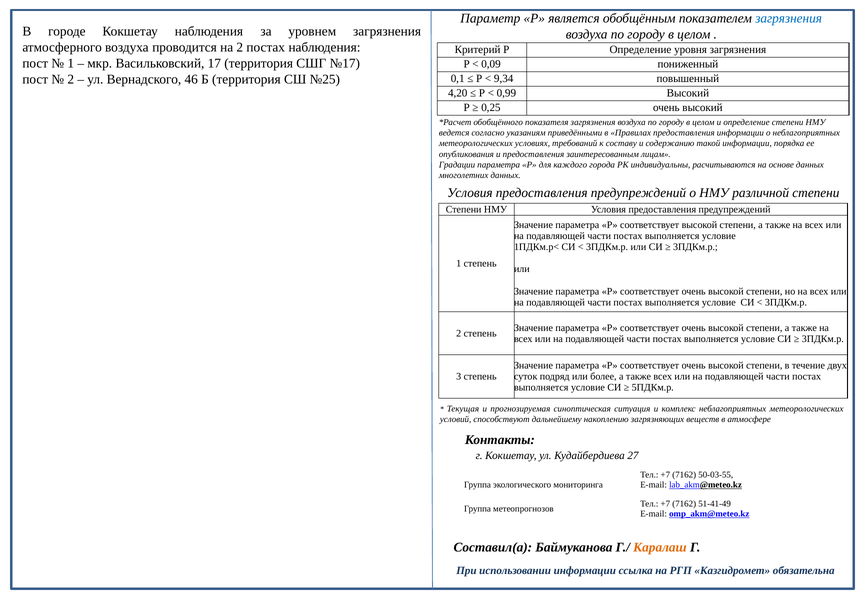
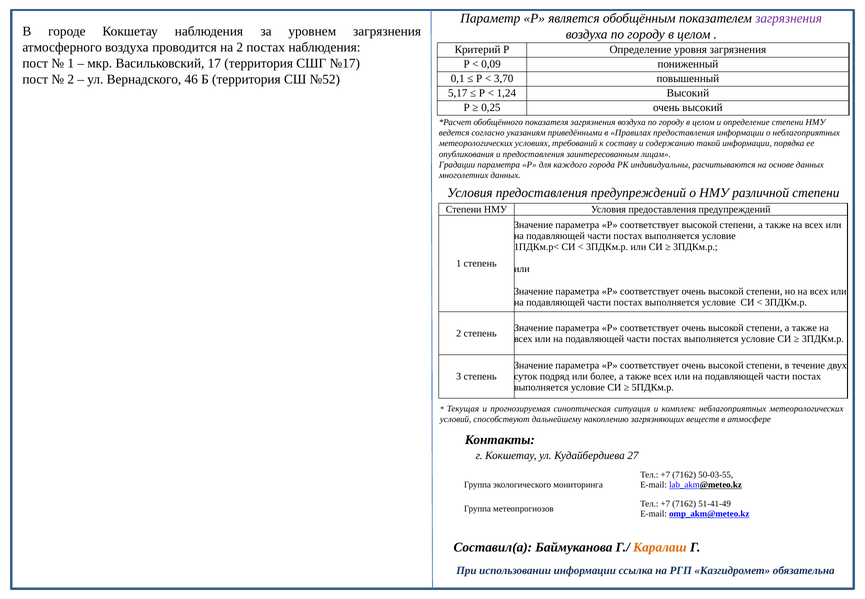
загрязнения colour: blue -> purple (789, 19)
№25: №25 -> №52 (325, 79)
9,34: 9,34 -> 3,70 (504, 79)
4,20: 4,20 -> 5,17 (458, 93)
0,99: 0,99 -> 1,24 (506, 93)
